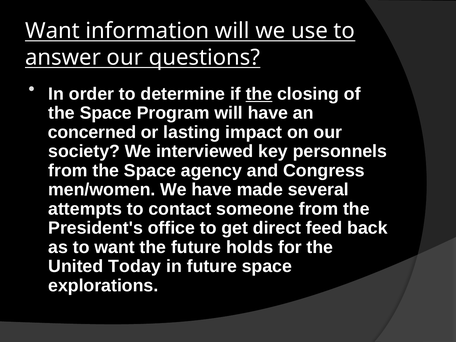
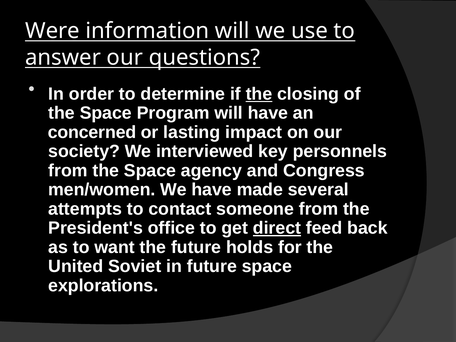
Want: Want -> Were (52, 31)
direct underline: none -> present (277, 228)
Today: Today -> Soviet (135, 266)
